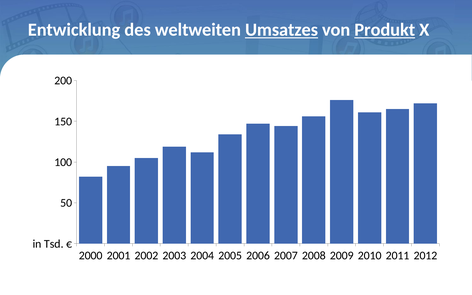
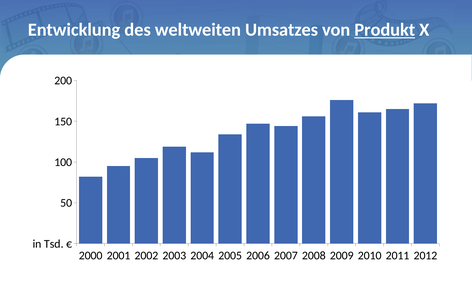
Umsatzes underline: present -> none (282, 30)
